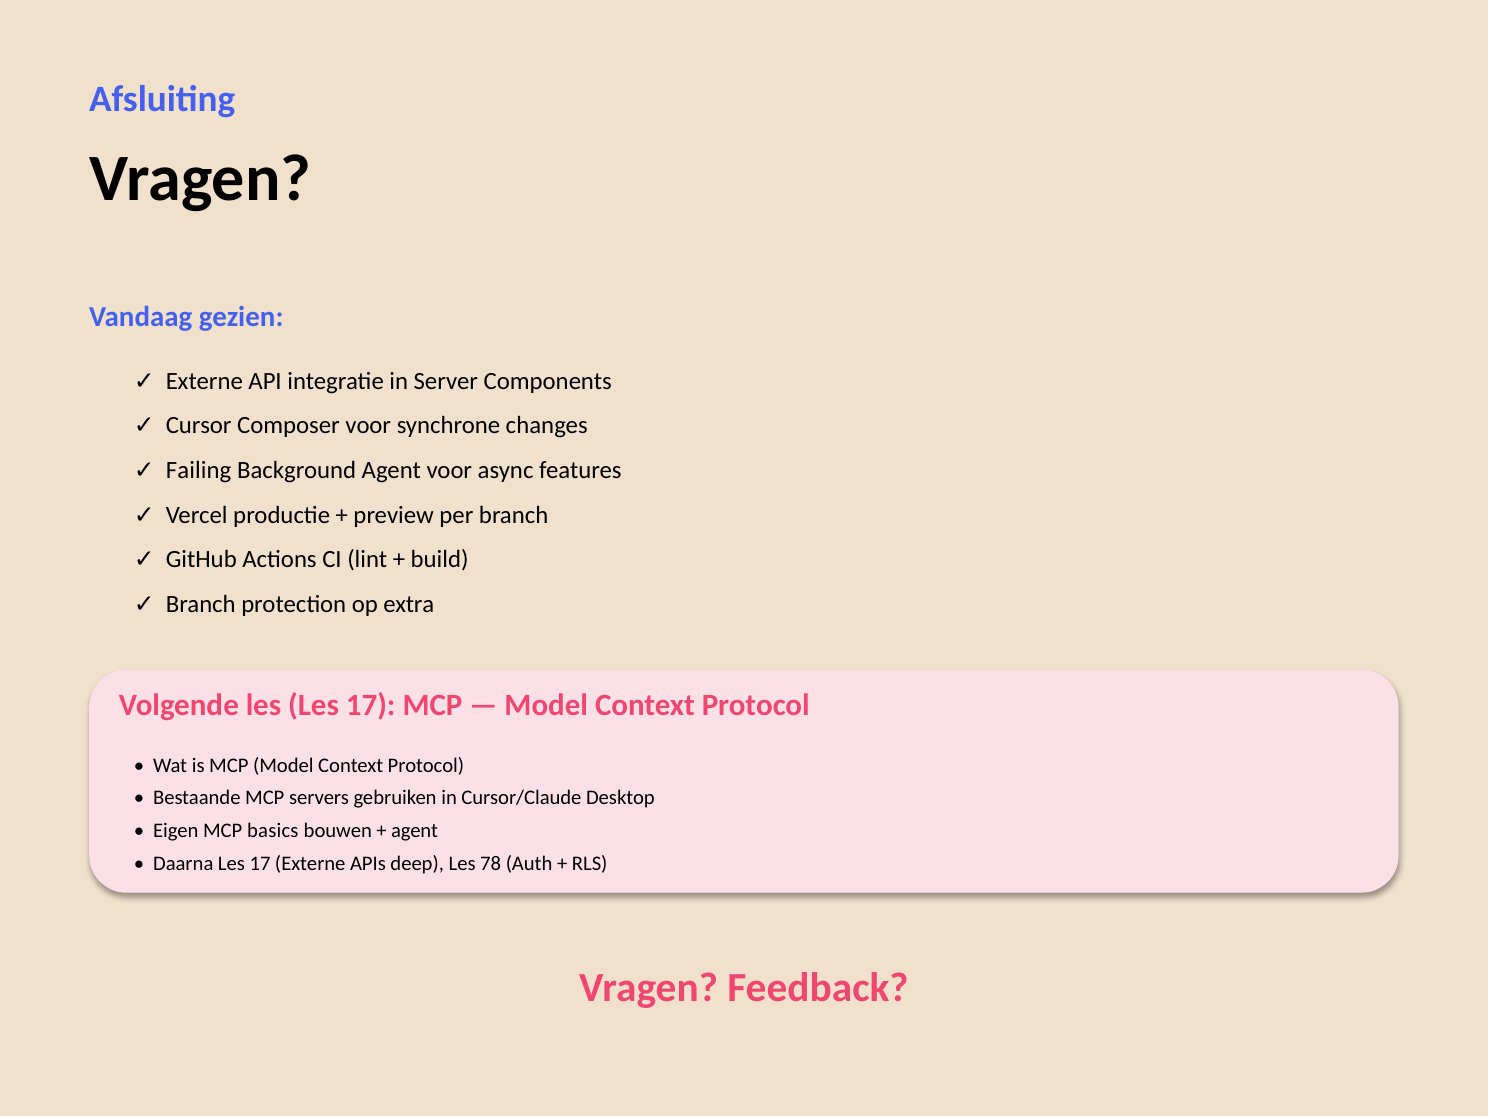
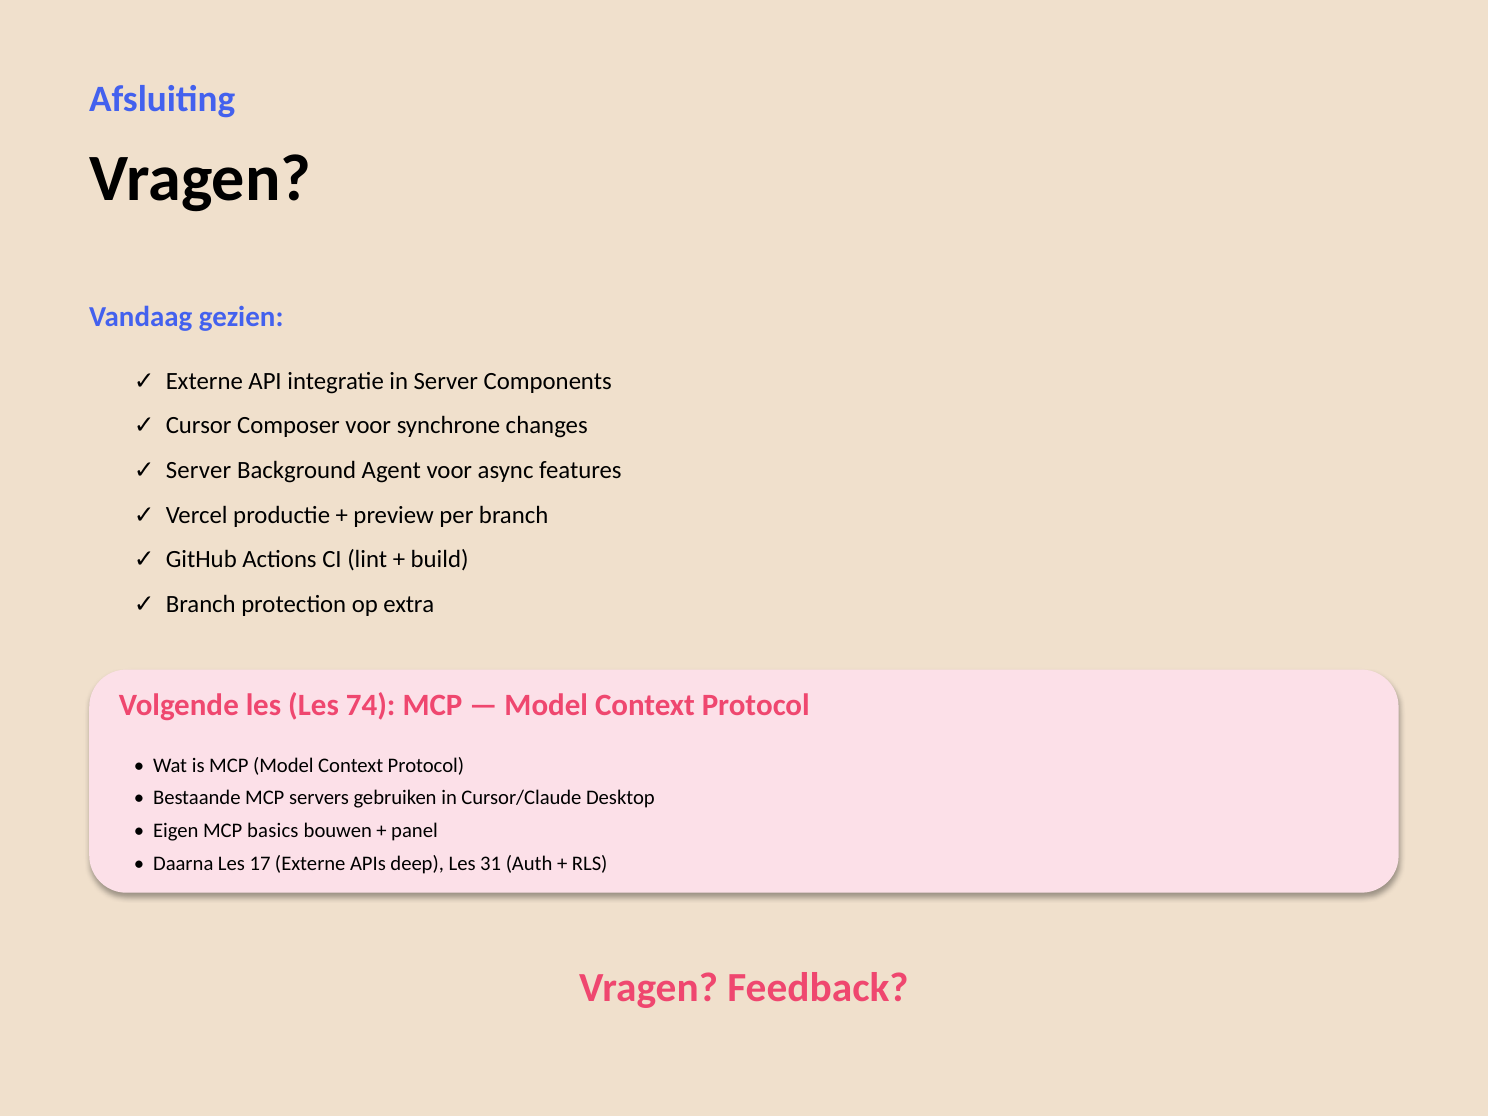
Failing: Failing -> Server (199, 470)
les Les 17: 17 -> 74 (371, 705)
agent: agent -> panel (415, 831)
78: 78 -> 31 (491, 863)
